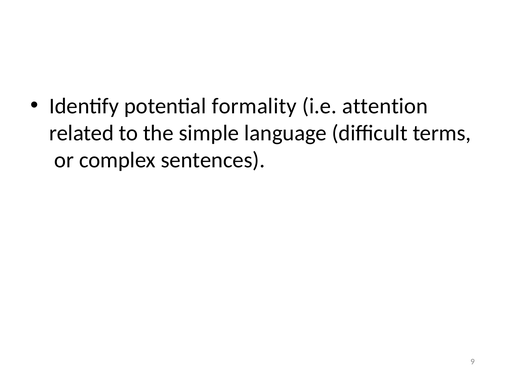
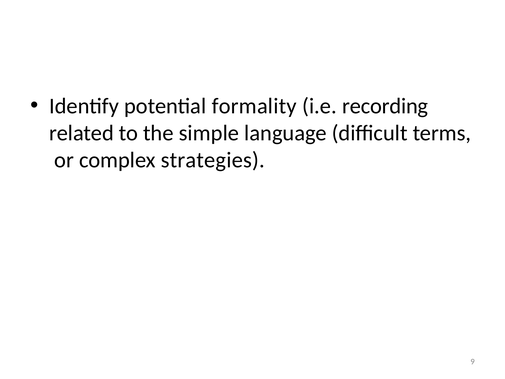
attention: attention -> recording (385, 106)
sentences: sentences -> strategies (213, 160)
